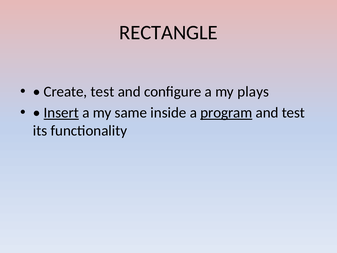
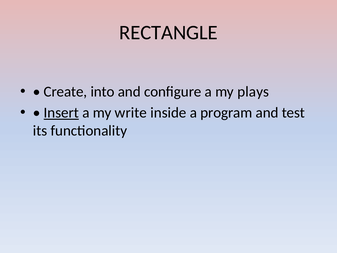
Create test: test -> into (103, 92)
same: same -> write (131, 113)
program underline: present -> none (226, 113)
